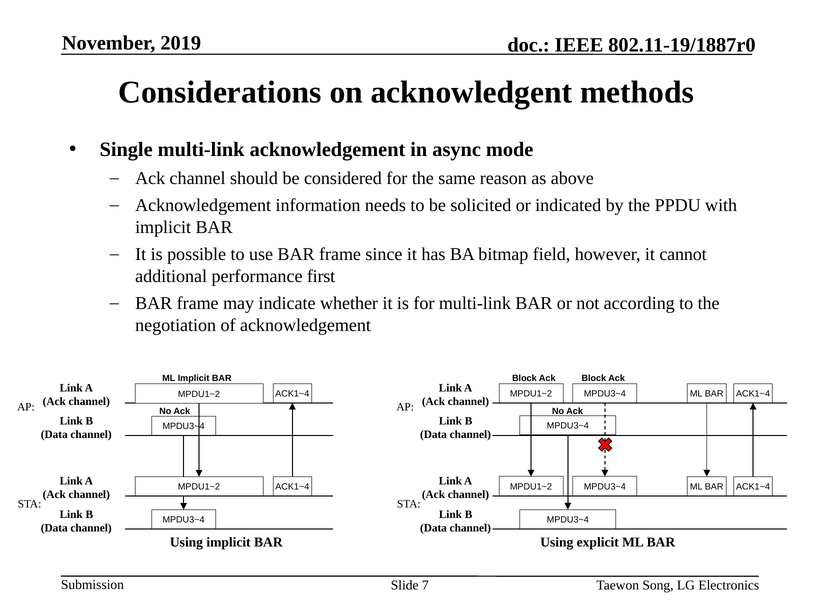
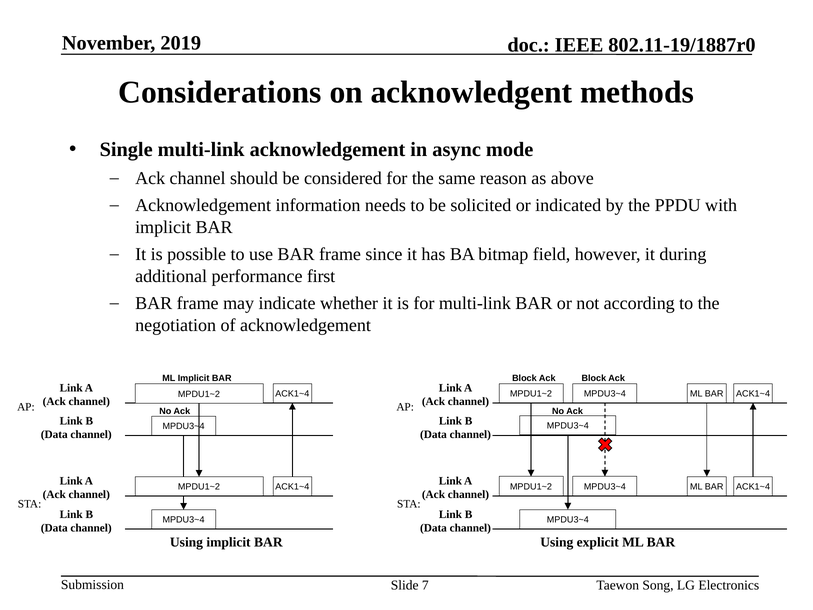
cannot: cannot -> during (683, 254)
